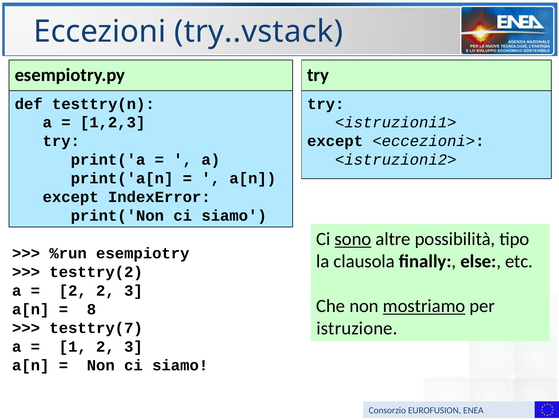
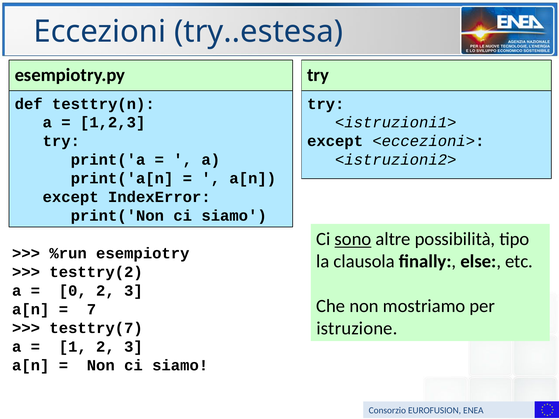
try..vstack: try..vstack -> try..estesa (259, 32)
2: 2 -> 0 (73, 291)
mostriamo underline: present -> none (424, 306)
8: 8 -> 7 (91, 310)
